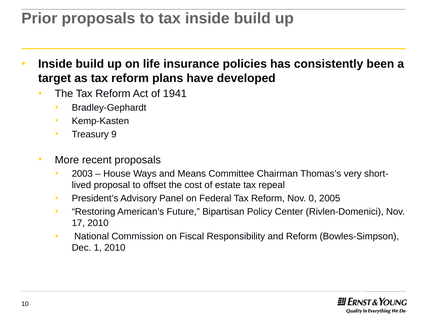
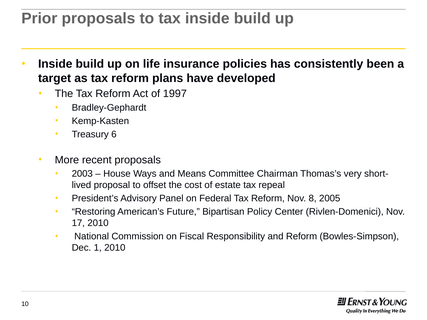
1941: 1941 -> 1997 (175, 94)
9: 9 -> 6 (114, 134)
0: 0 -> 8 (313, 199)
